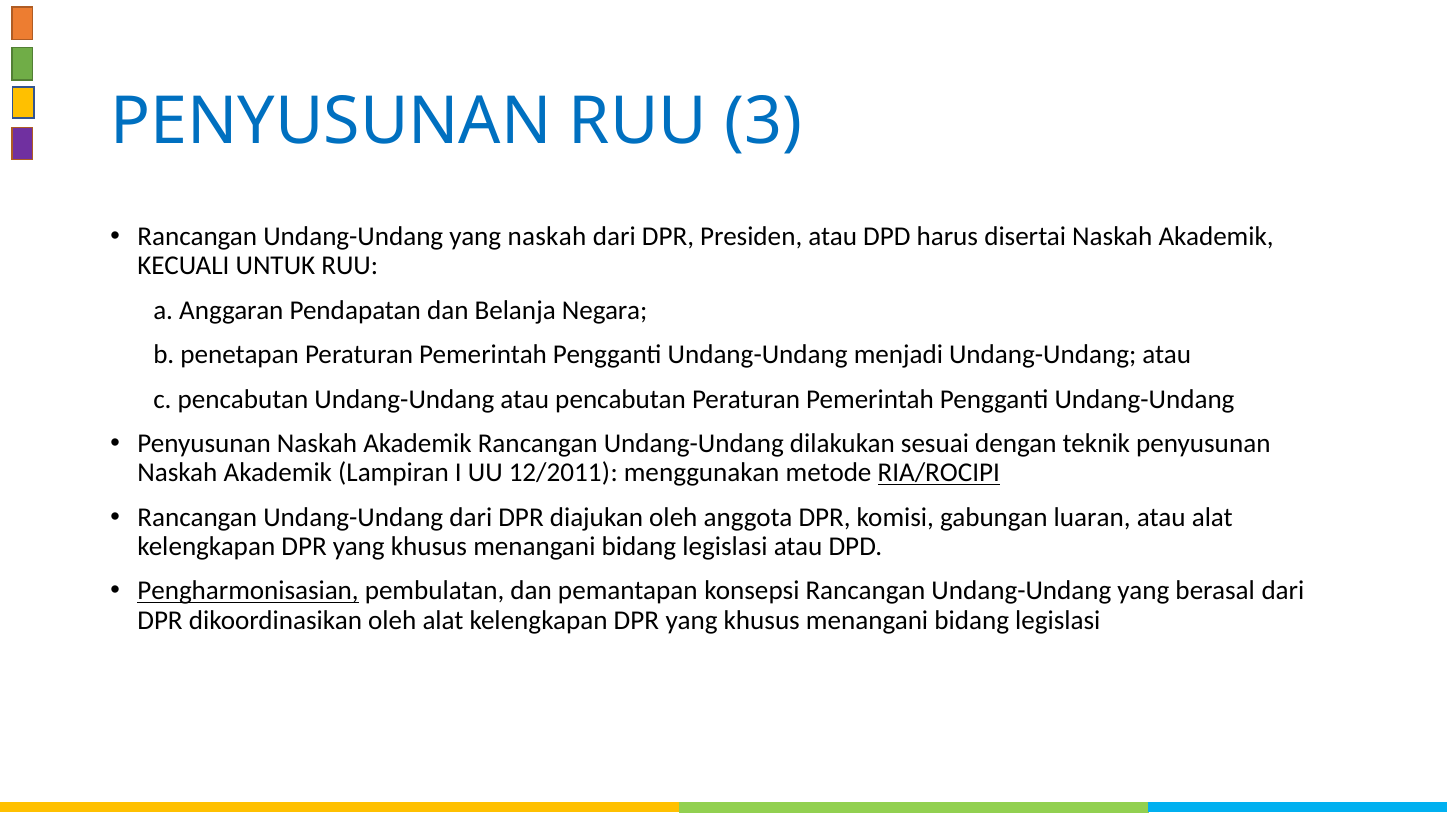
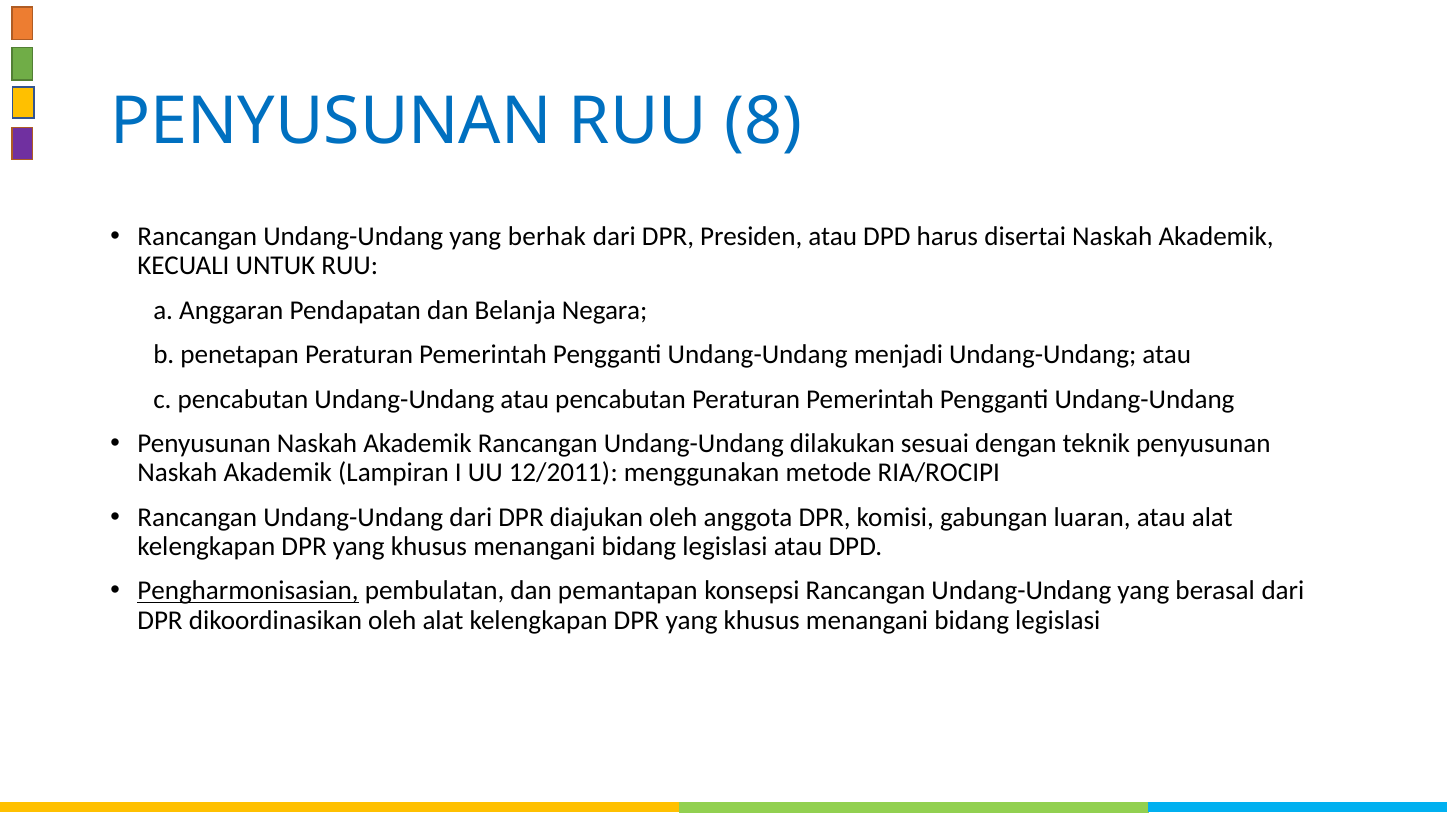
3: 3 -> 8 (763, 122)
yang naskah: naskah -> berhak (547, 237)
RIA/ROCIPI underline: present -> none (939, 473)
